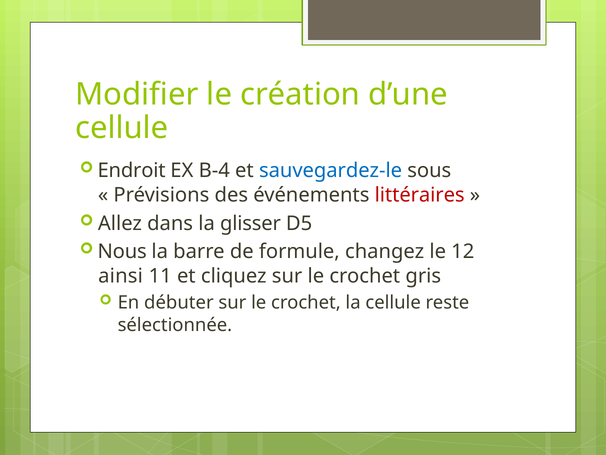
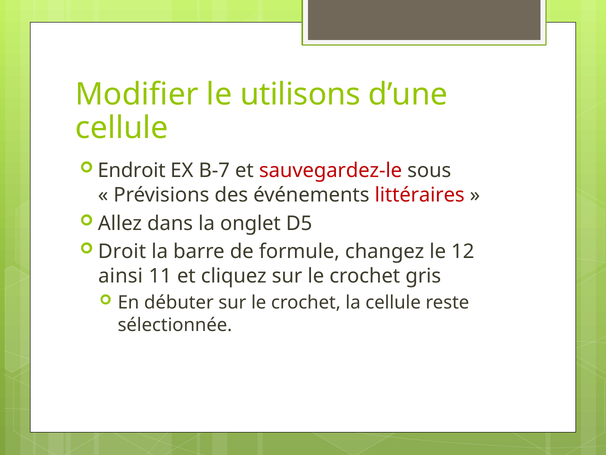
création: création -> utilisons (300, 94)
B-4: B-4 -> B-7 (214, 171)
sauvegardez-le colour: blue -> red (331, 171)
glisser: glisser -> onglet (250, 223)
Nous: Nous -> Droit (122, 251)
